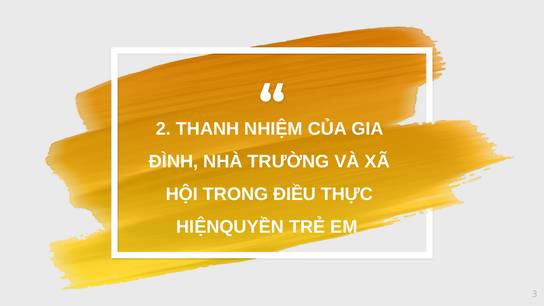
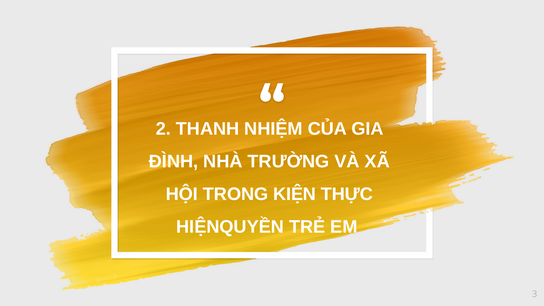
ĐIỀU: ĐIỀU -> KIỆN (295, 194)
